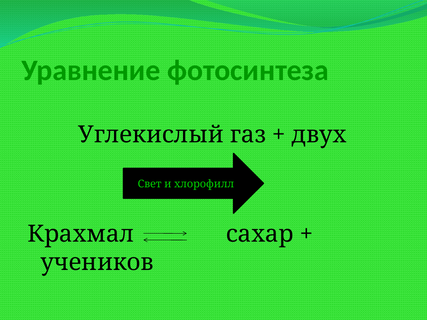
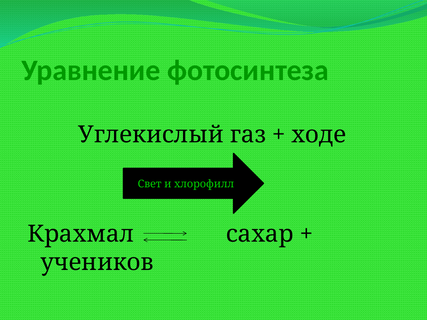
двух: двух -> ходе (319, 135)
